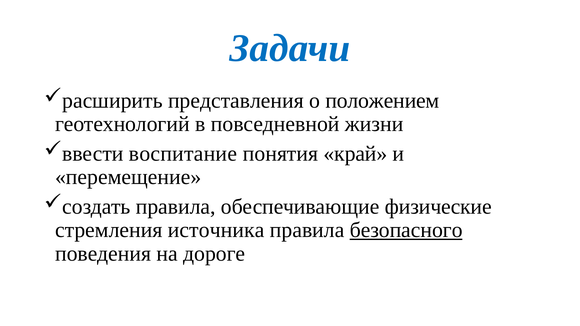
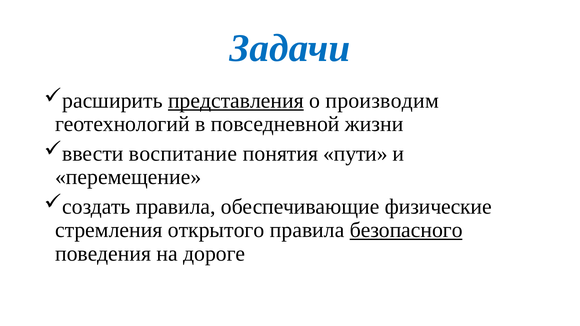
представления underline: none -> present (236, 101)
положением: положением -> производим (382, 101)
край: край -> пути (355, 154)
источника: источника -> открытого (216, 230)
